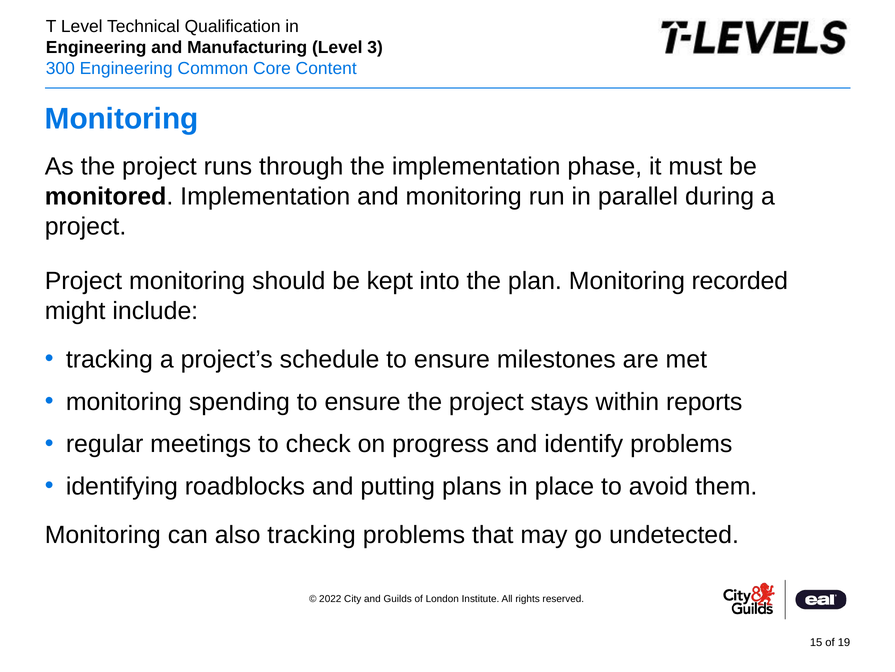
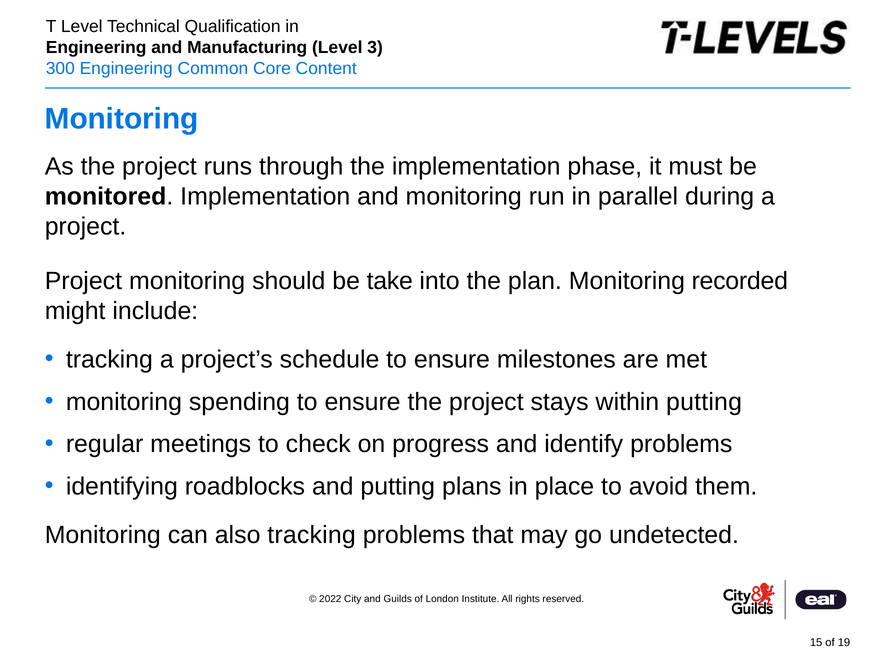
kept: kept -> take (390, 281)
within reports: reports -> putting (704, 401)
